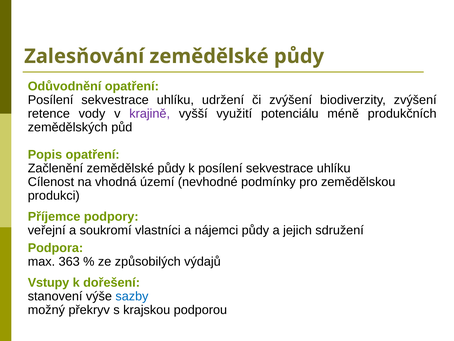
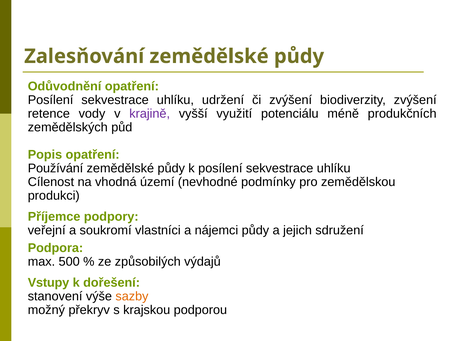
Začlenění: Začlenění -> Používání (56, 168)
363: 363 -> 500 (69, 261)
sazby colour: blue -> orange (132, 296)
